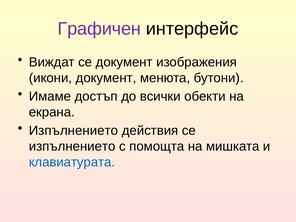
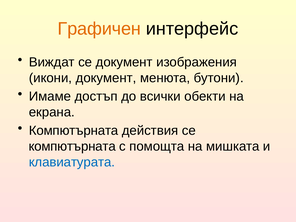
Графичен colour: purple -> orange (99, 29)
Изпълнението: Изпълнението -> Компютърната (74, 131)
изпълнението: изпълнението -> компютърната (72, 146)
